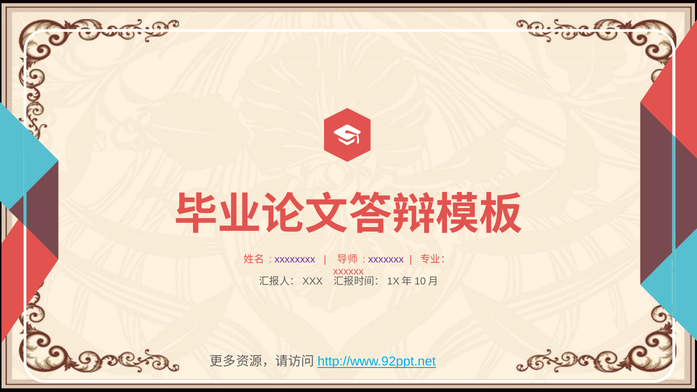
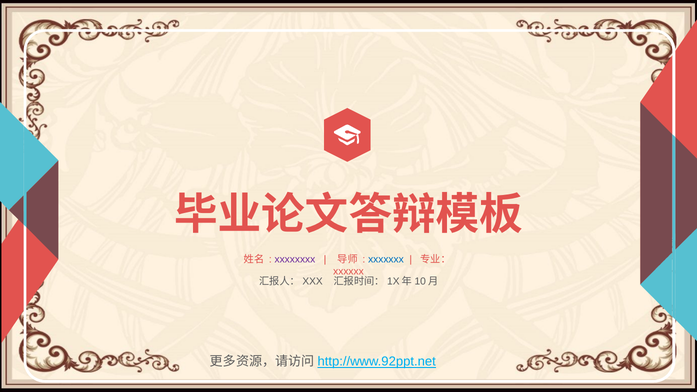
xxxxxxx colour: purple -> blue (386, 259)
